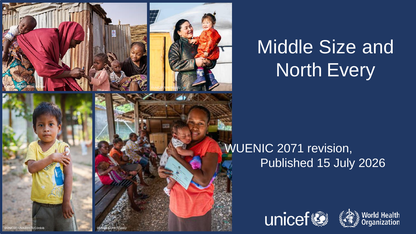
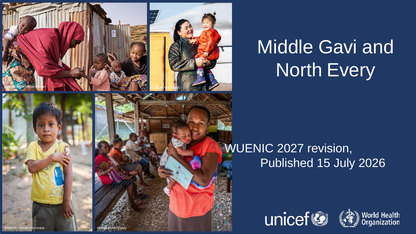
Size: Size -> Gavi (338, 47)
2071: 2071 -> 2027 (291, 148)
